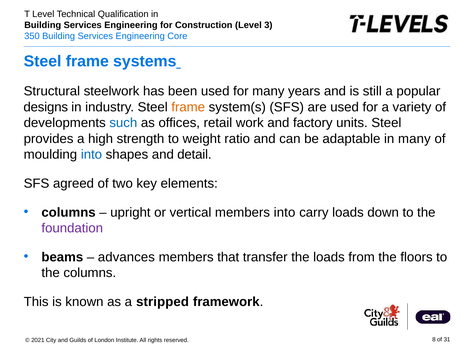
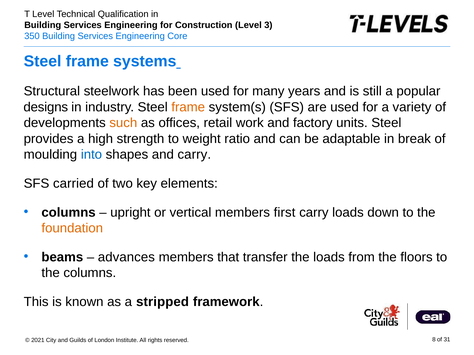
such colour: blue -> orange (123, 123)
in many: many -> break (414, 139)
and detail: detail -> carry (194, 155)
agreed: agreed -> carried (73, 184)
members into: into -> first (285, 213)
foundation colour: purple -> orange (72, 228)
